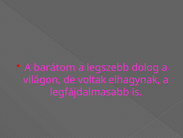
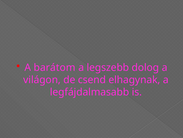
voltak: voltak -> csend (92, 79)
